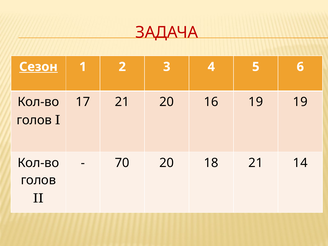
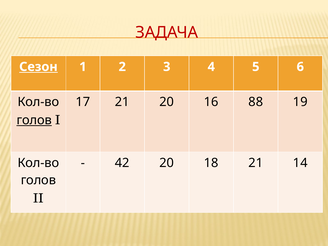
16 19: 19 -> 88 (256, 102)
голов underline: none -> present (34, 120)
70: 70 -> 42 (122, 163)
